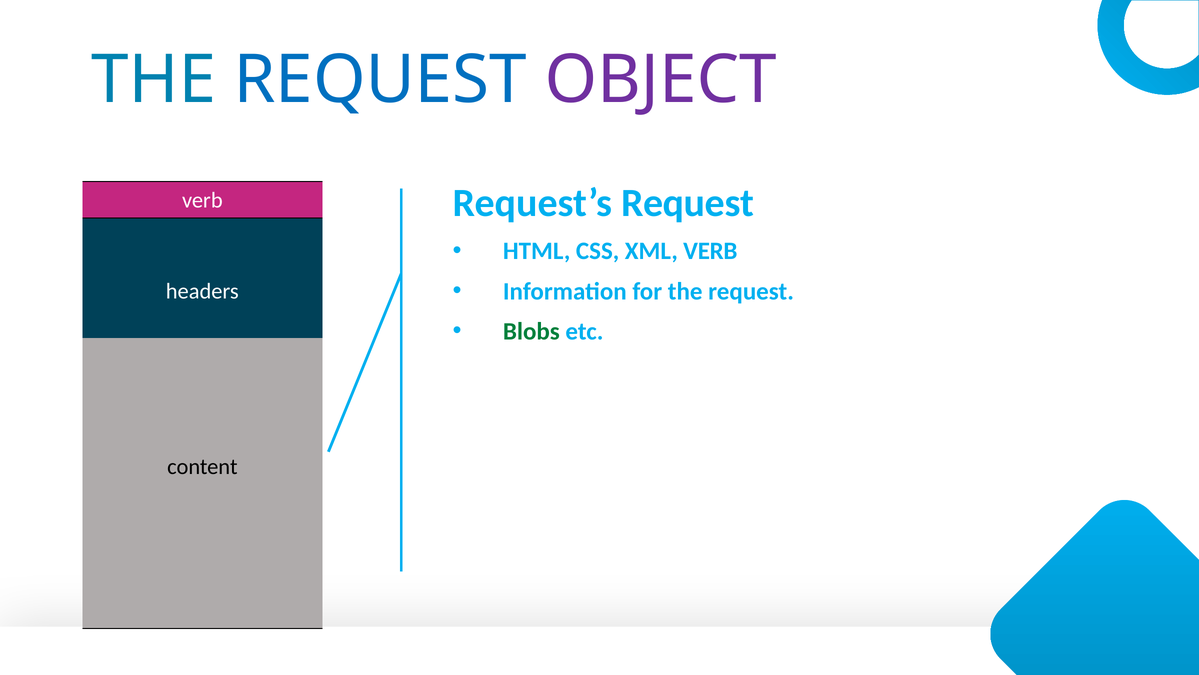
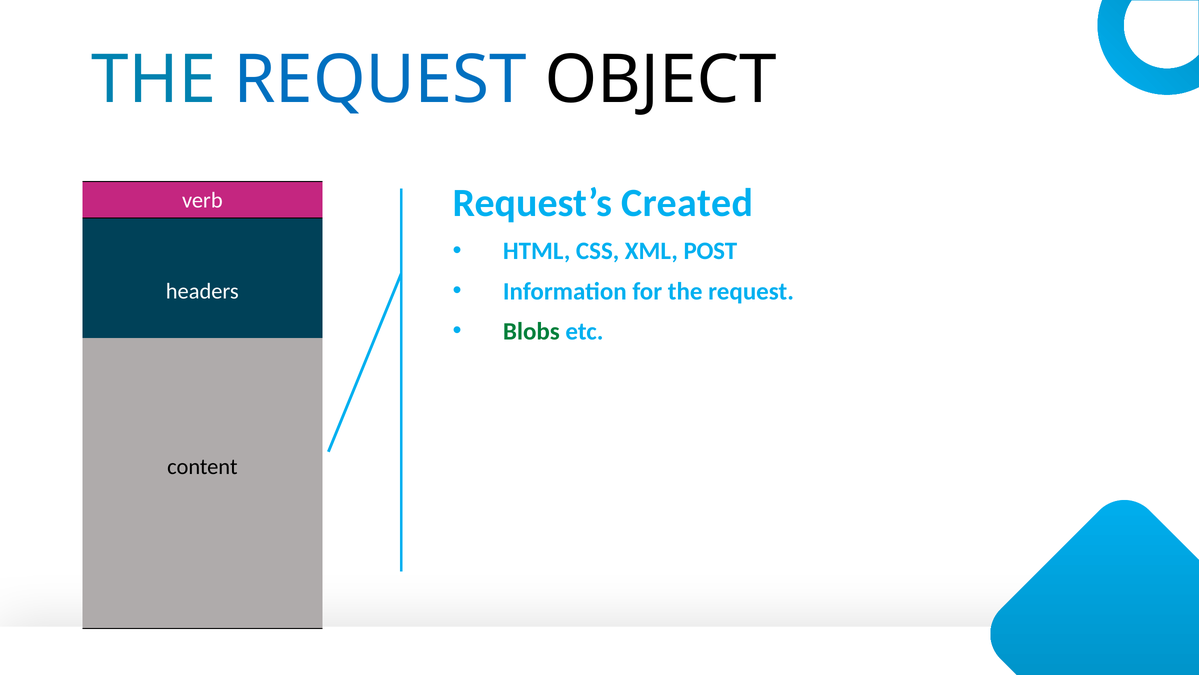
OBJECT colour: purple -> black (661, 80)
Request’s Request: Request -> Created (687, 203)
XML VERB: VERB -> POST (710, 251)
